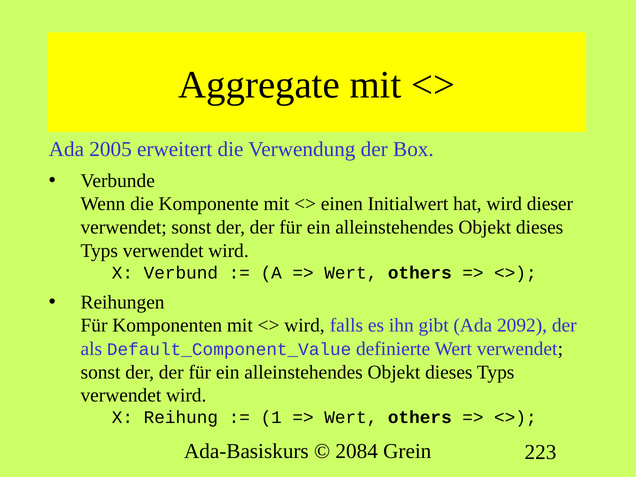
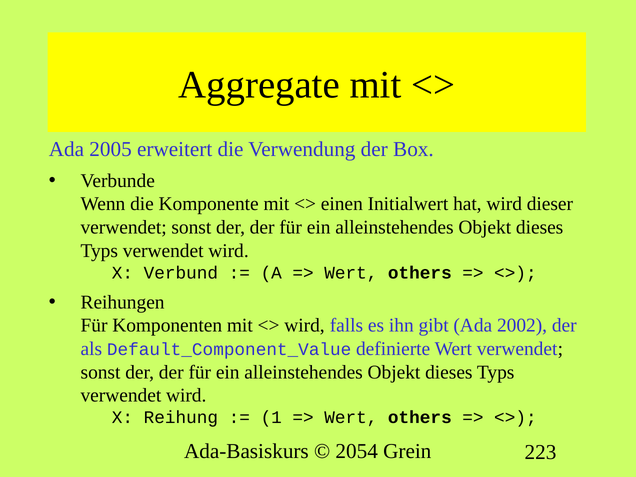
2092: 2092 -> 2002 (522, 326)
2084: 2084 -> 2054 (357, 451)
